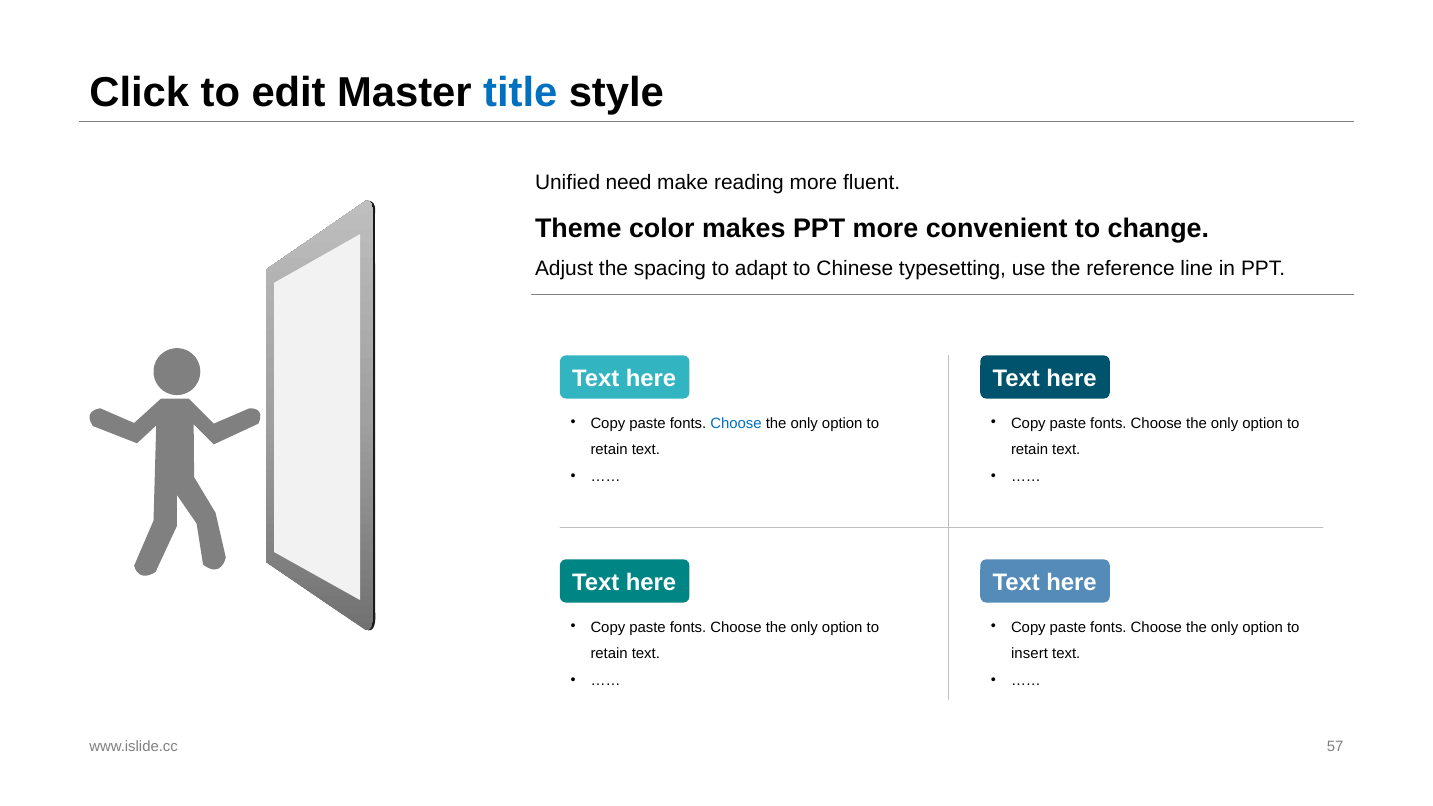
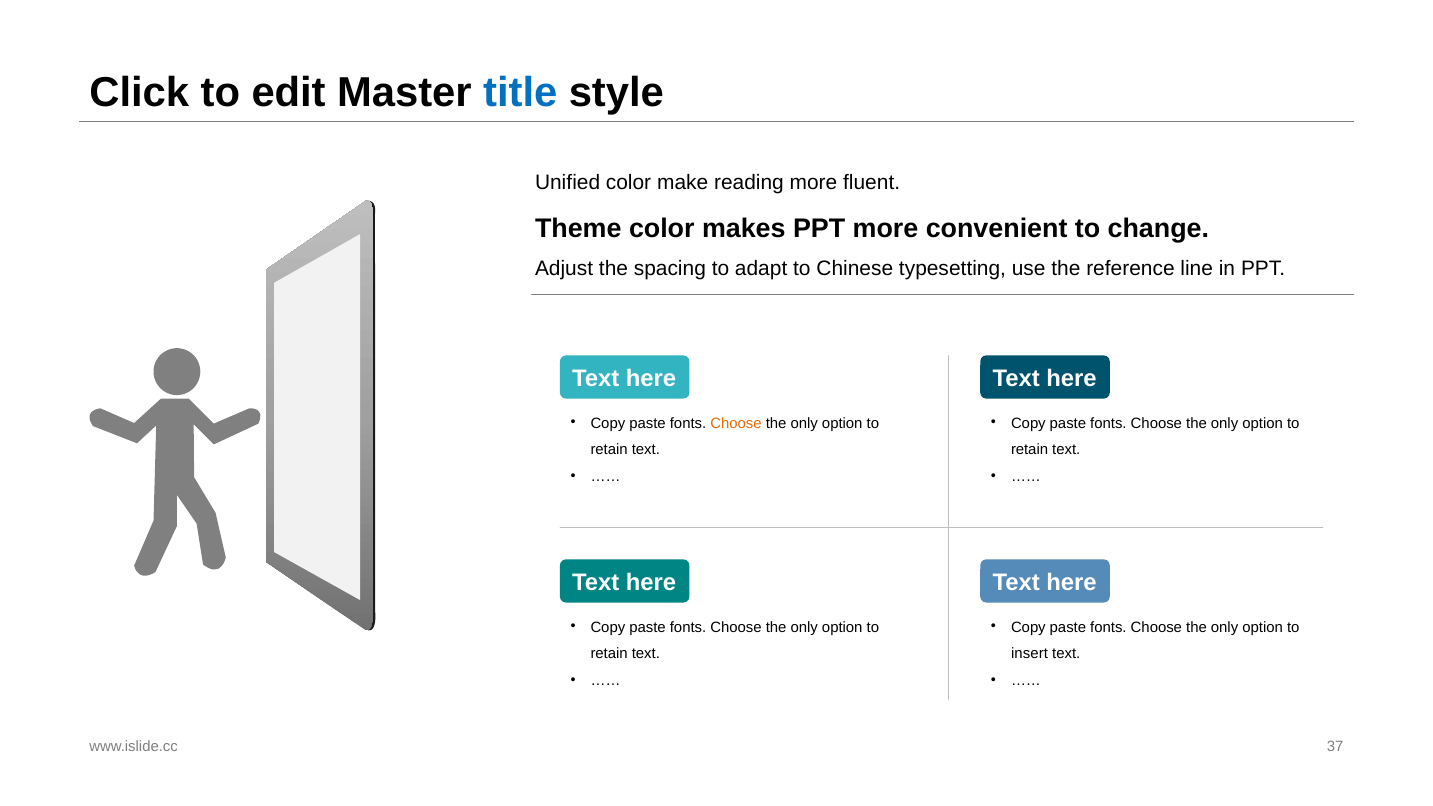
Unified need: need -> color (629, 183)
Choose colour: blue -> orange (736, 423)
57: 57 -> 37 (1335, 747)
